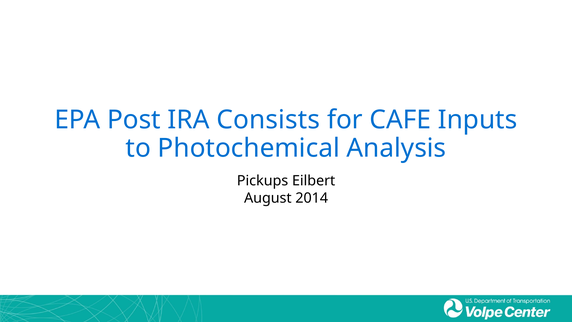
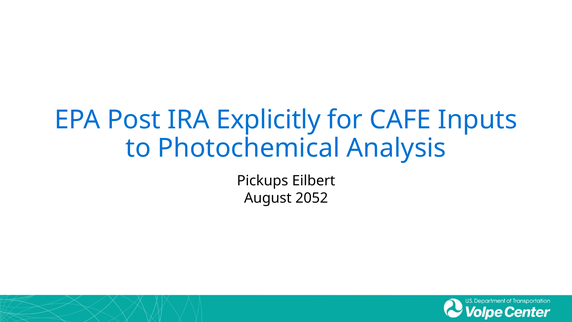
Consists: Consists -> Explicitly (268, 120)
2014: 2014 -> 2052 (312, 198)
